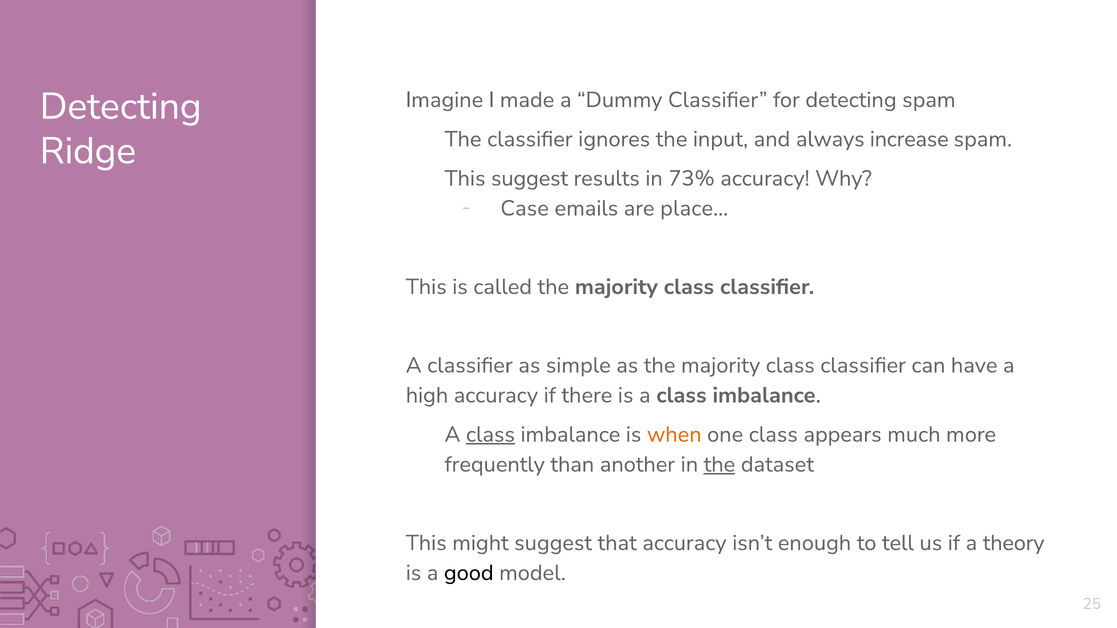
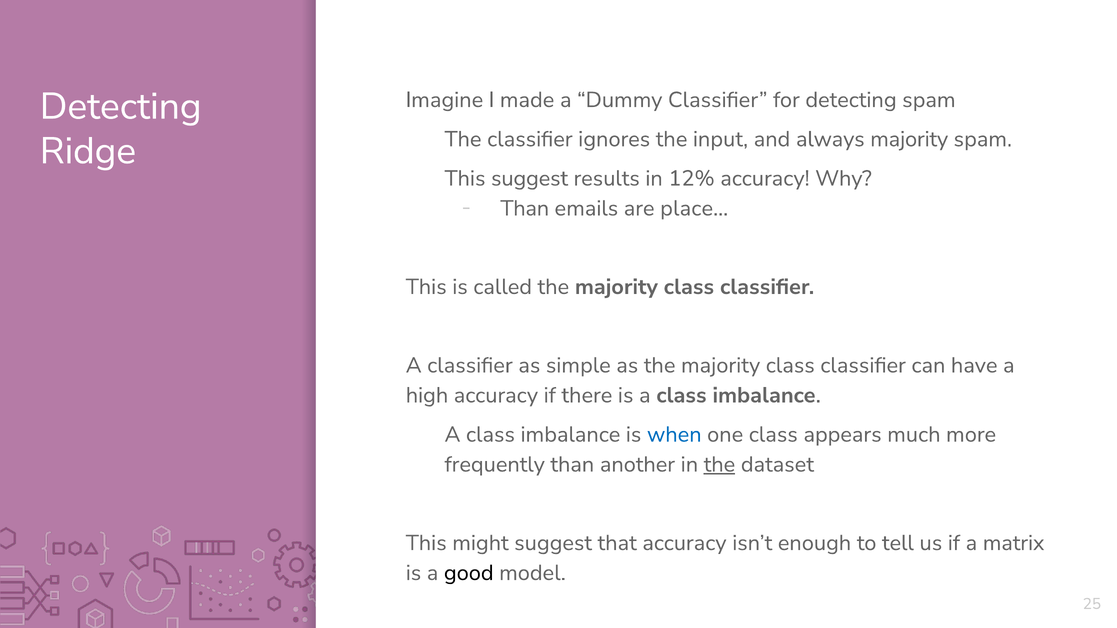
always increase: increase -> majority (909, 139)
73%: 73% -> 12% (692, 178)
Case: Case -> Than (525, 208)
class underline: present -> none (490, 435)
when colour: orange -> blue (674, 435)
theory: theory -> matrix (1014, 543)
